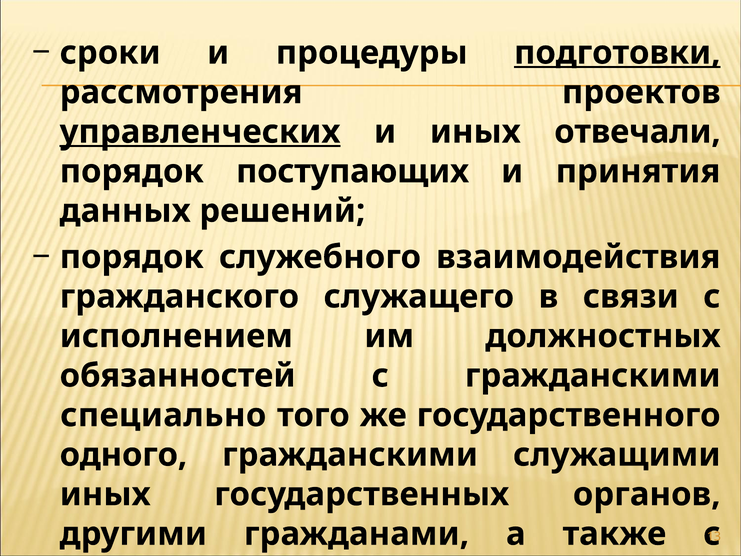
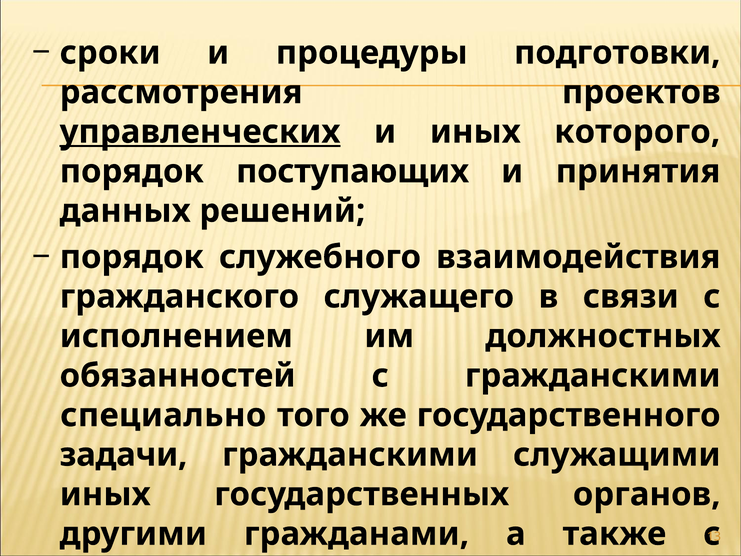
подготовки underline: present -> none (617, 53)
отвечали: отвечали -> которого (637, 132)
одного: одного -> задачи (123, 455)
